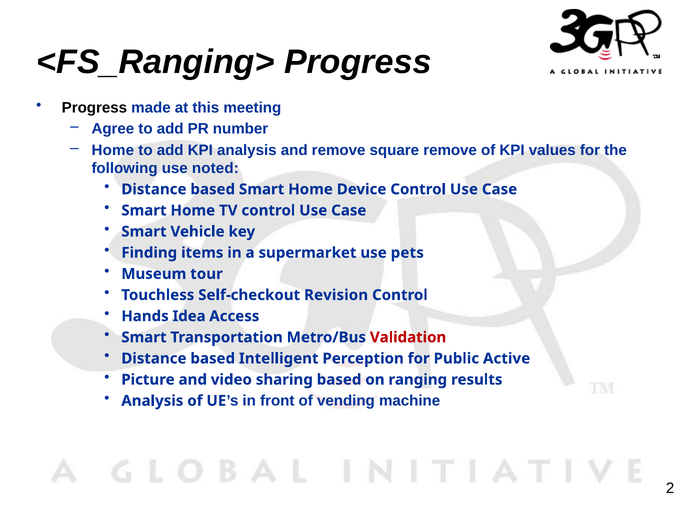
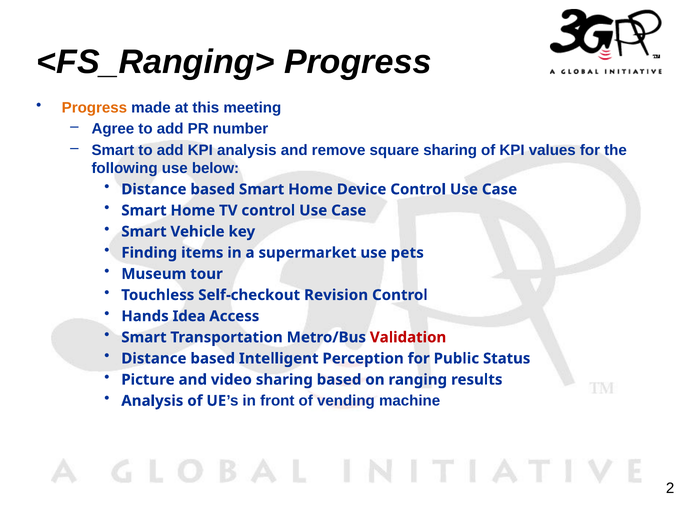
Progress colour: black -> orange (94, 108)
Home: Home -> Smart (113, 150)
square remove: remove -> sharing (450, 150)
noted: noted -> below (216, 168)
Active: Active -> Status (507, 359)
